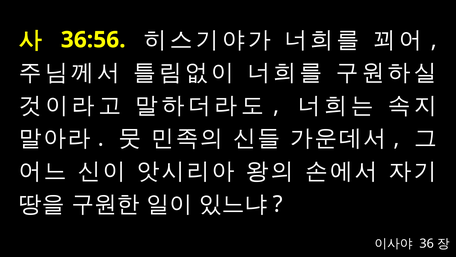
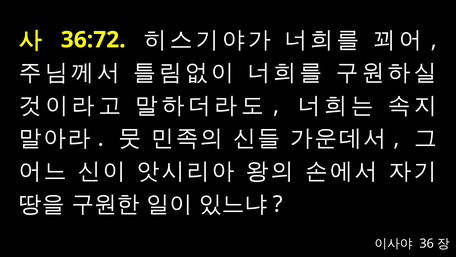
36:56: 36:56 -> 36:72 (93, 40)
